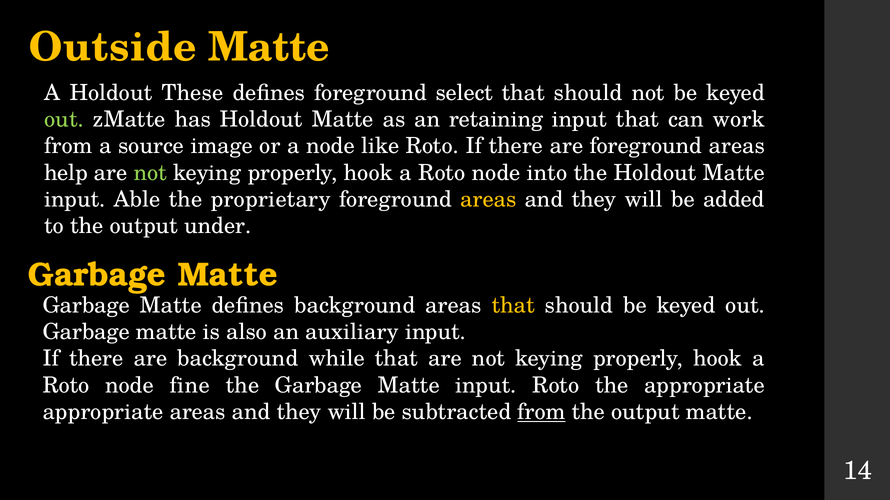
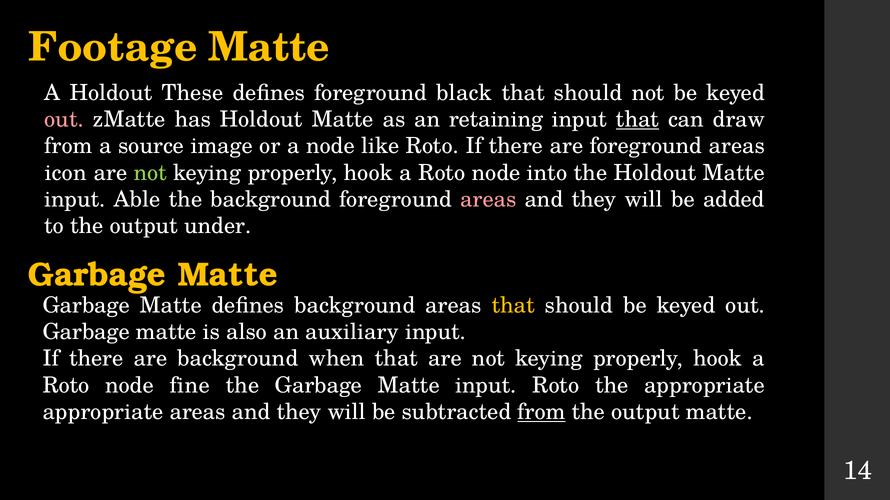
Outside: Outside -> Footage (113, 47)
select: select -> black (464, 93)
out colour: light green -> pink (64, 120)
that underline: none -> present (638, 120)
work: work -> draw (739, 120)
help: help -> icon (66, 173)
the proprietary: proprietary -> background (271, 200)
areas colour: yellow -> pink (488, 200)
while: while -> when (337, 359)
